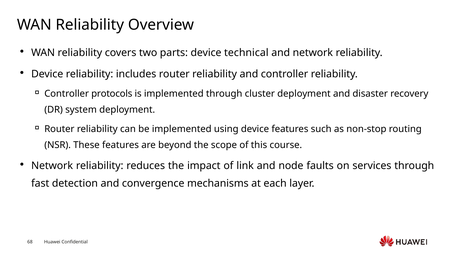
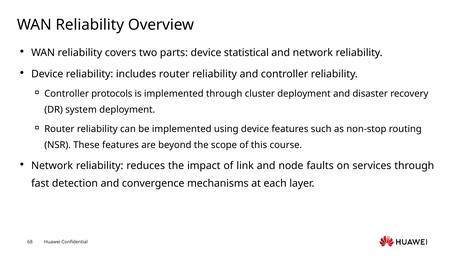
technical: technical -> statistical (246, 53)
